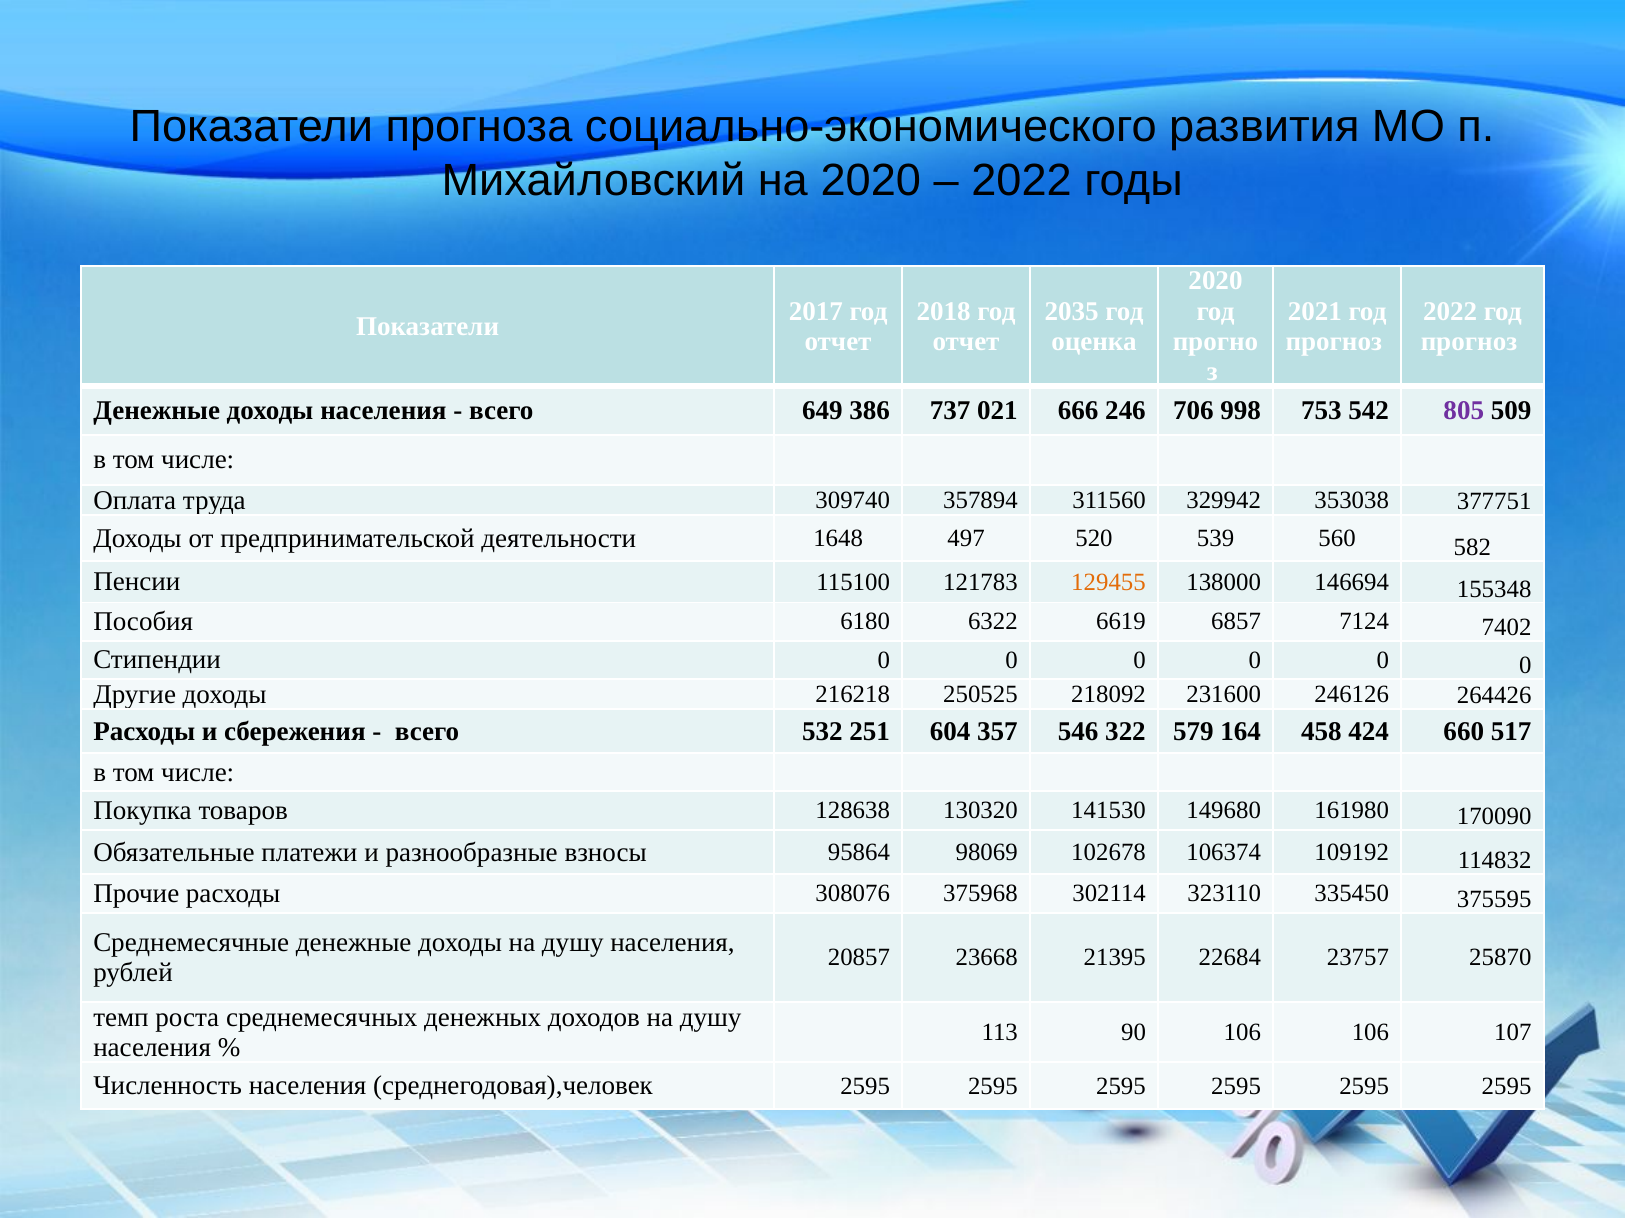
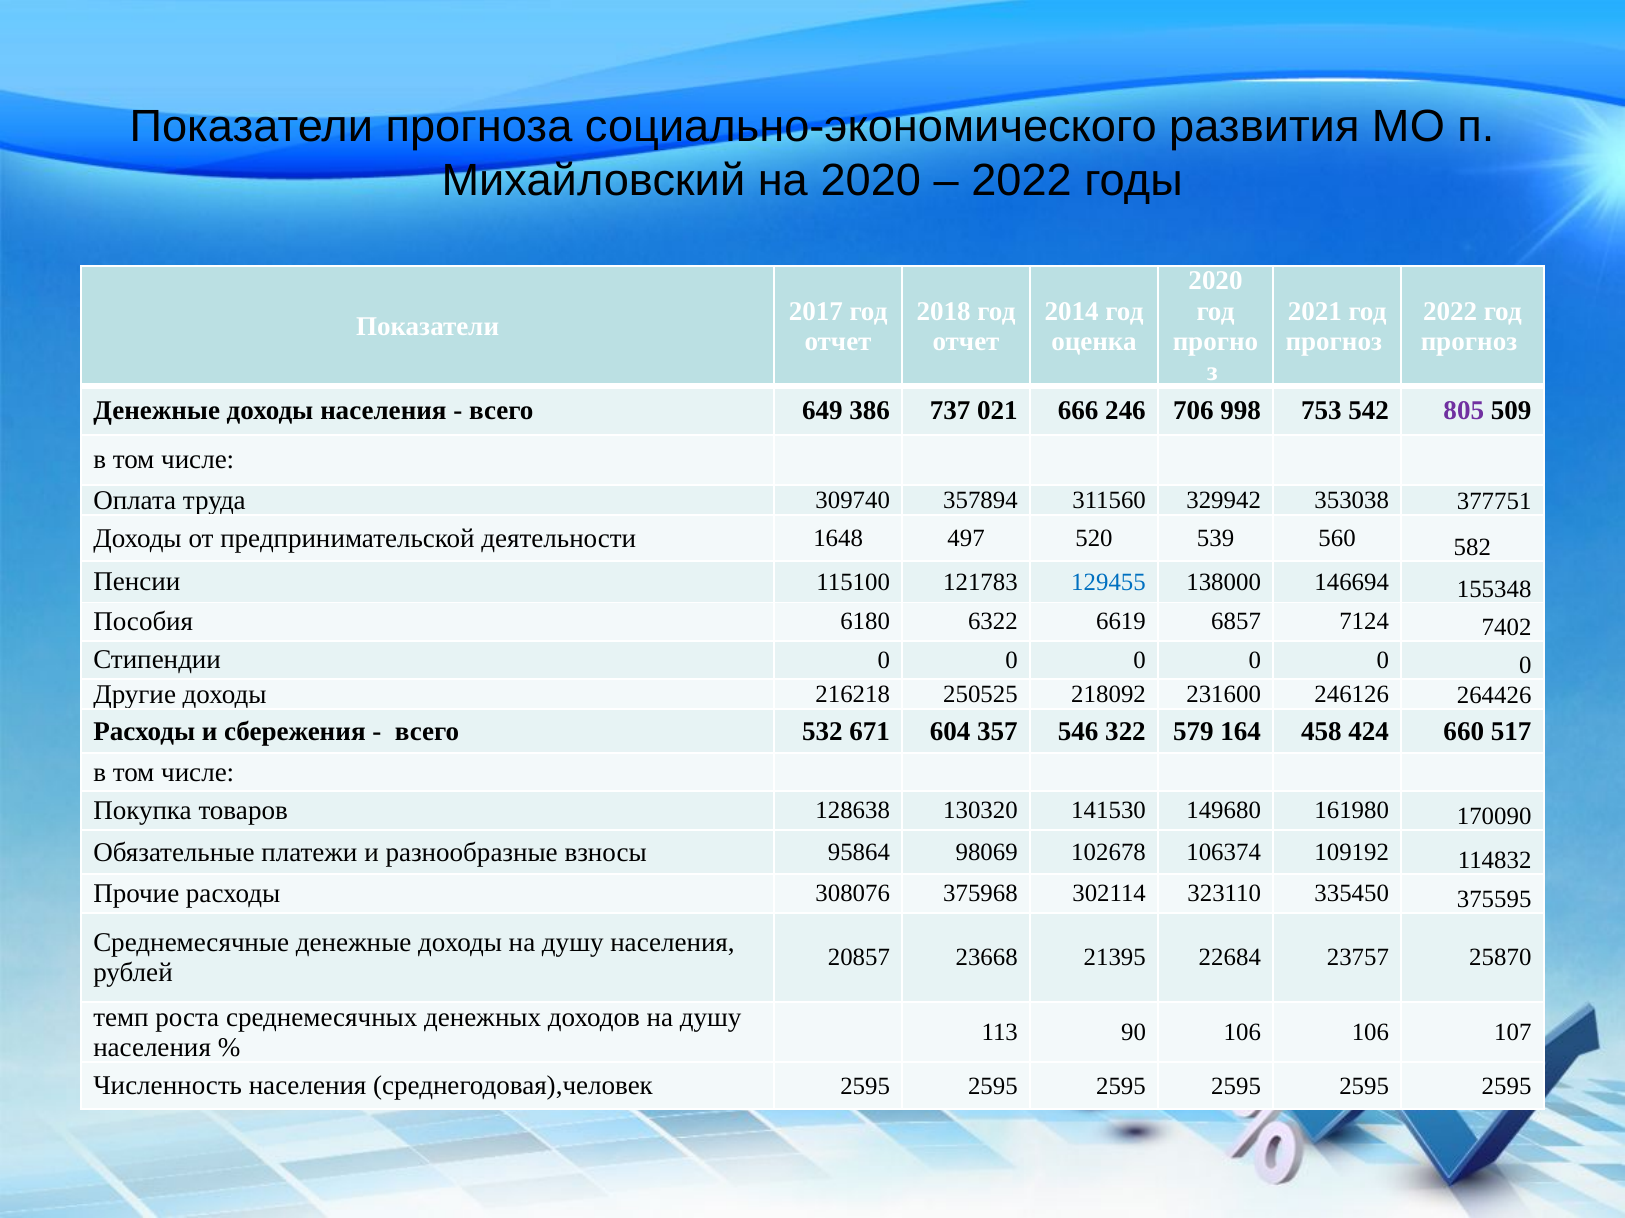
2035: 2035 -> 2014 (1072, 311)
129455 colour: orange -> blue (1109, 582)
251: 251 -> 671 (870, 732)
